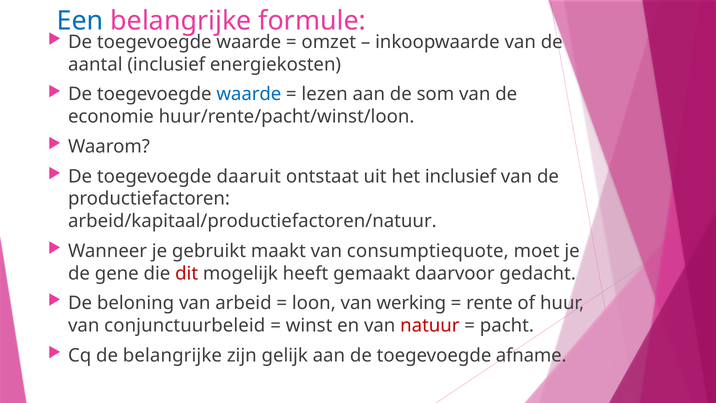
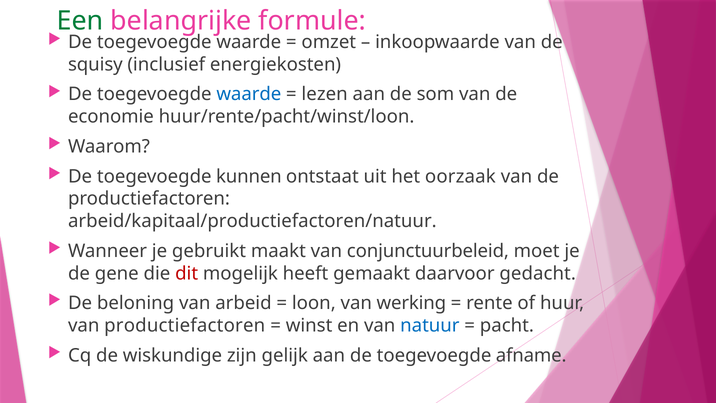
Een colour: blue -> green (80, 21)
aantal: aantal -> squisy (95, 64)
daaruit: daaruit -> kunnen (249, 176)
het inclusief: inclusief -> oorzaak (460, 176)
consumptiequote: consumptiequote -> conjunctuurbeleid (428, 251)
van conjunctuurbeleid: conjunctuurbeleid -> productiefactoren (185, 325)
natuur colour: red -> blue (430, 325)
de belangrijke: belangrijke -> wiskundige (172, 355)
